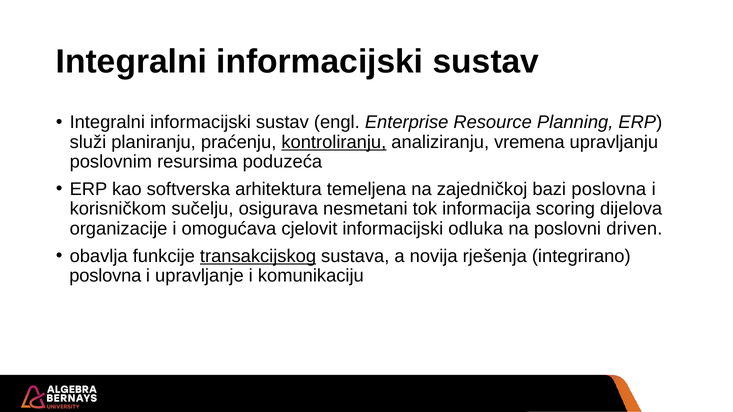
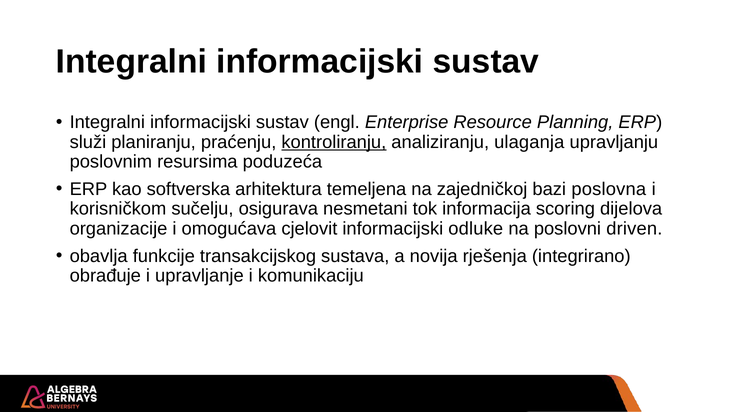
vremena: vremena -> ulaganja (529, 142)
odluka: odluka -> odluke (476, 229)
transakcijskog underline: present -> none (258, 256)
poslovna: poslovna -> obrađuje (105, 276)
